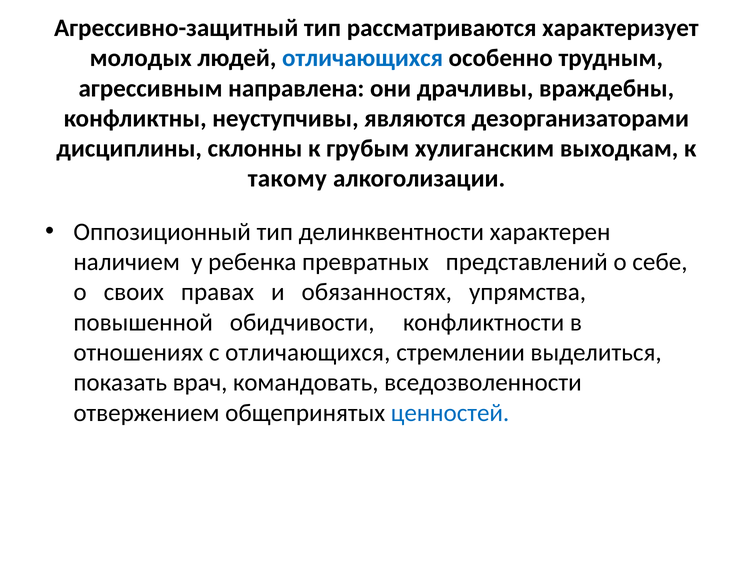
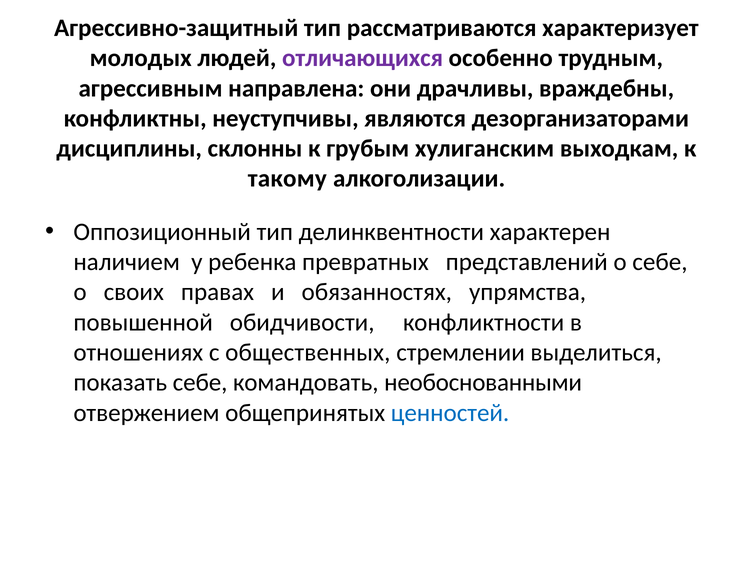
отличающихся colour: blue -> purple (363, 58)
с отличающихся: отличающихся -> общественных (308, 352)
показать врач: врач -> себе (200, 382)
вседозволенности: вседозволенности -> необоснованными (483, 382)
